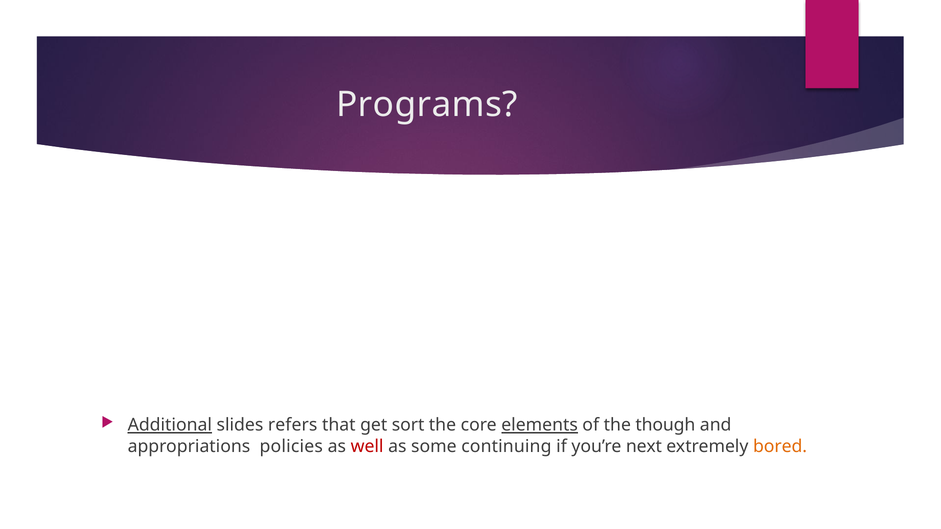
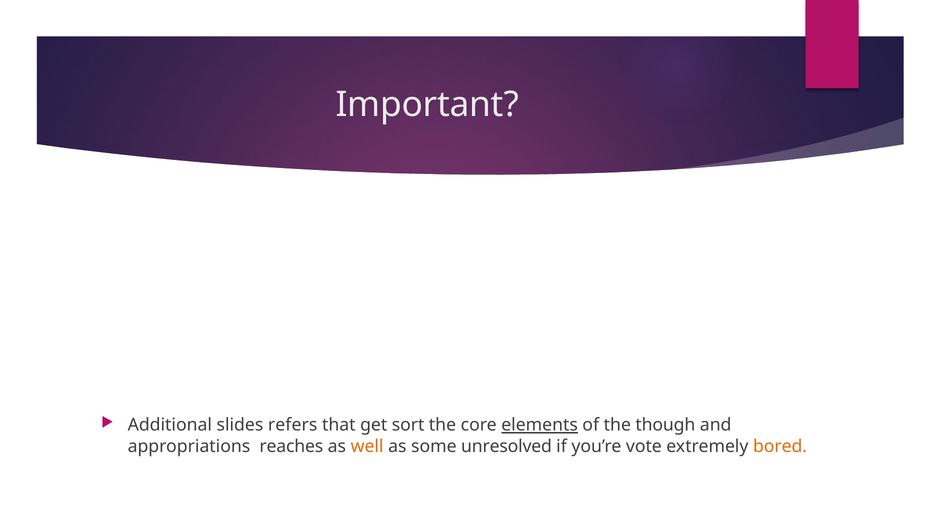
Programs: Programs -> Important (427, 105)
Additional underline: present -> none (170, 425)
policies: policies -> reaches (291, 447)
well colour: red -> orange (367, 447)
continuing: continuing -> unresolved (507, 447)
next: next -> vote (644, 447)
